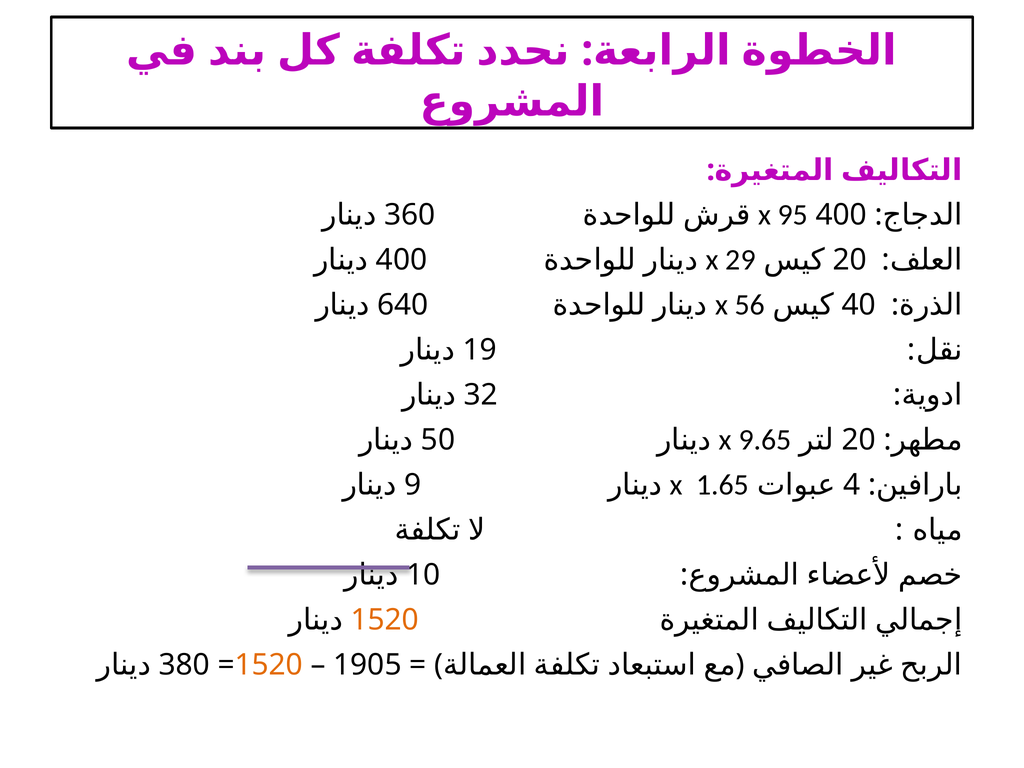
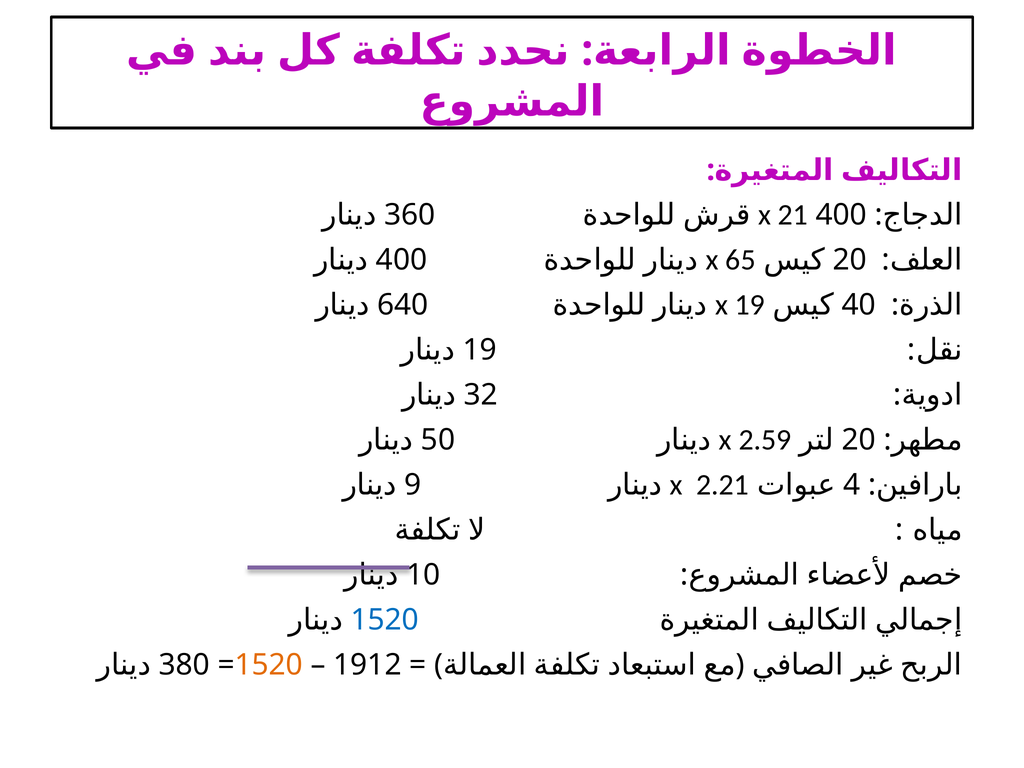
95: 95 -> 21 (793, 215)
29: 29 -> 65 (741, 260)
x 56: 56 -> 19 (750, 305)
9.65: 9.65 -> 2.59 (765, 440)
1.65: 1.65 -> 2.21 (723, 485)
1520 colour: orange -> blue (385, 620)
1905: 1905 -> 1912 (367, 665)
